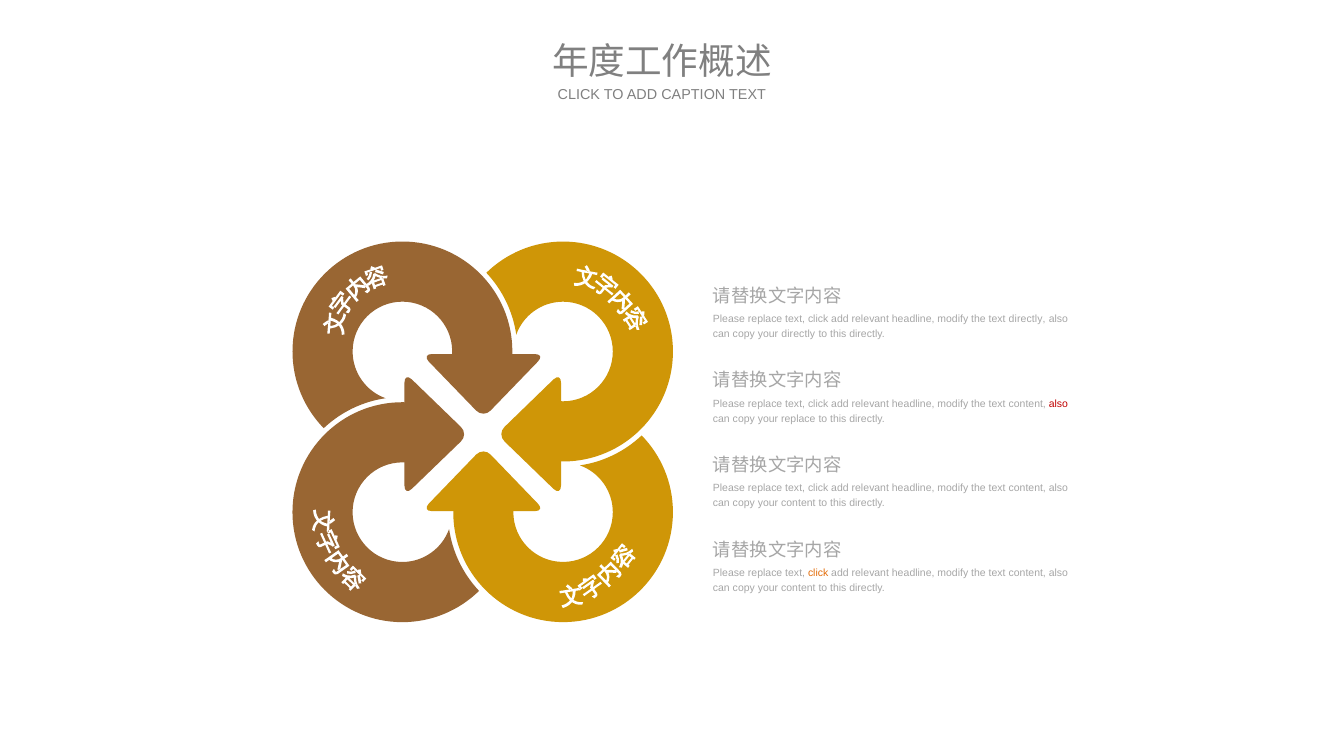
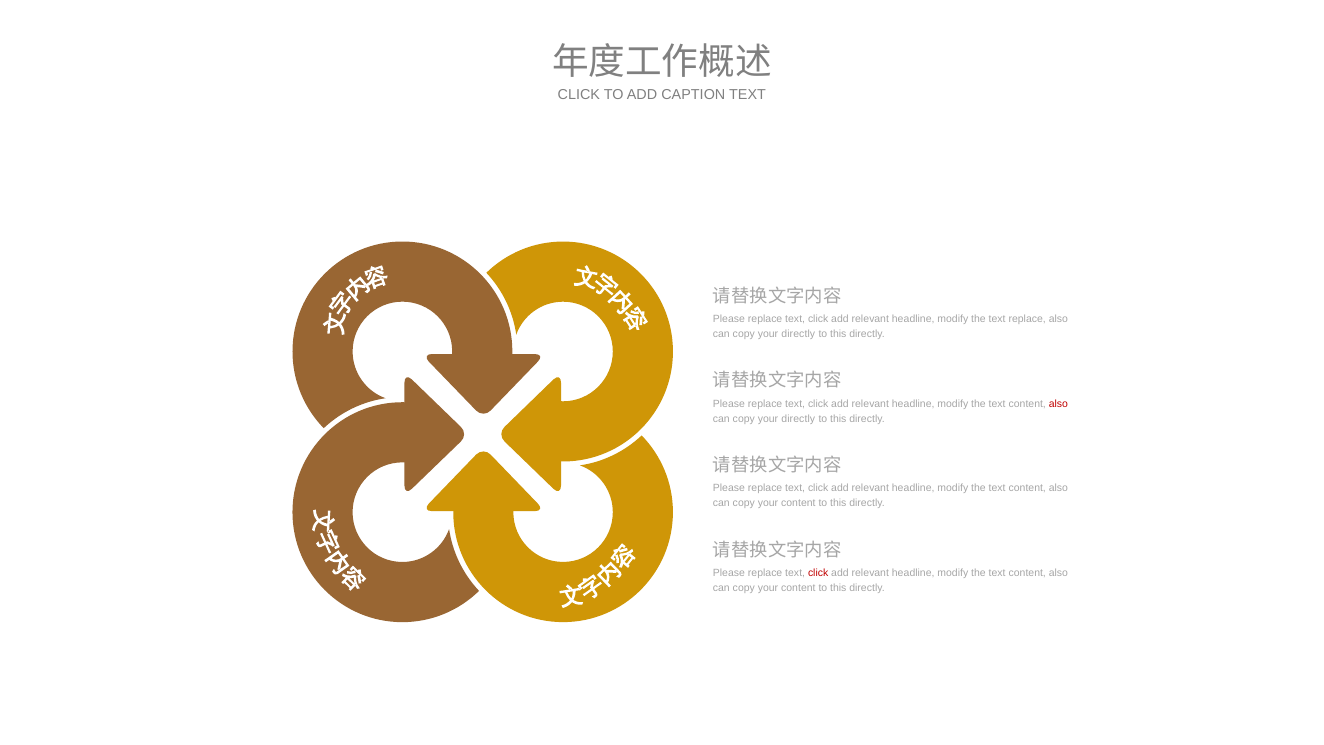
text directly: directly -> replace (1027, 319)
replace: replace -> directly (798, 418)
click colour: orange -> red (818, 573)
